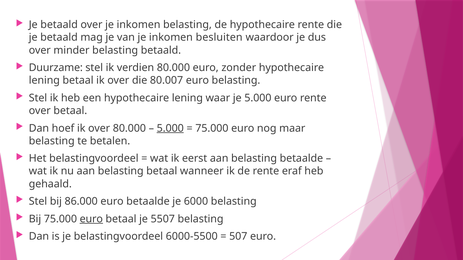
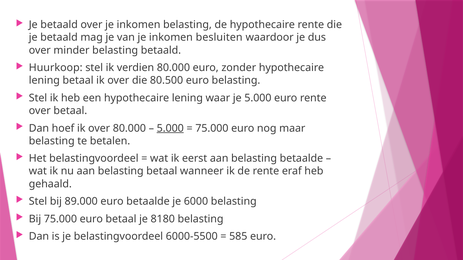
Duurzame: Duurzame -> Huurkoop (56, 68)
80.007: 80.007 -> 80.500 (167, 81)
86.000: 86.000 -> 89.000 (81, 202)
euro underline: present -> none (91, 219)
5507: 5507 -> 8180 (163, 219)
507: 507 -> 585 (238, 237)
